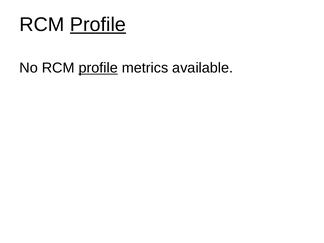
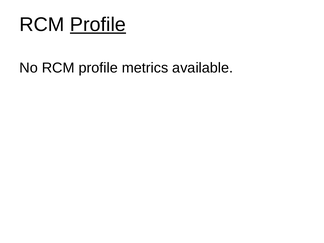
profile underline: present -> none (98, 68)
